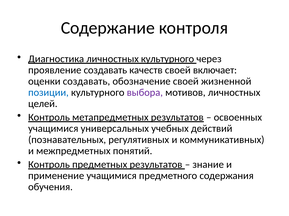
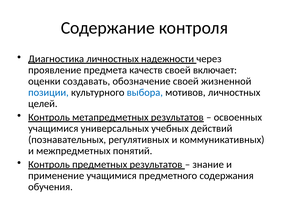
личностных культурного: культурного -> надежности (168, 59)
проявление создавать: создавать -> предмета (105, 70)
выбора colour: purple -> blue (145, 93)
